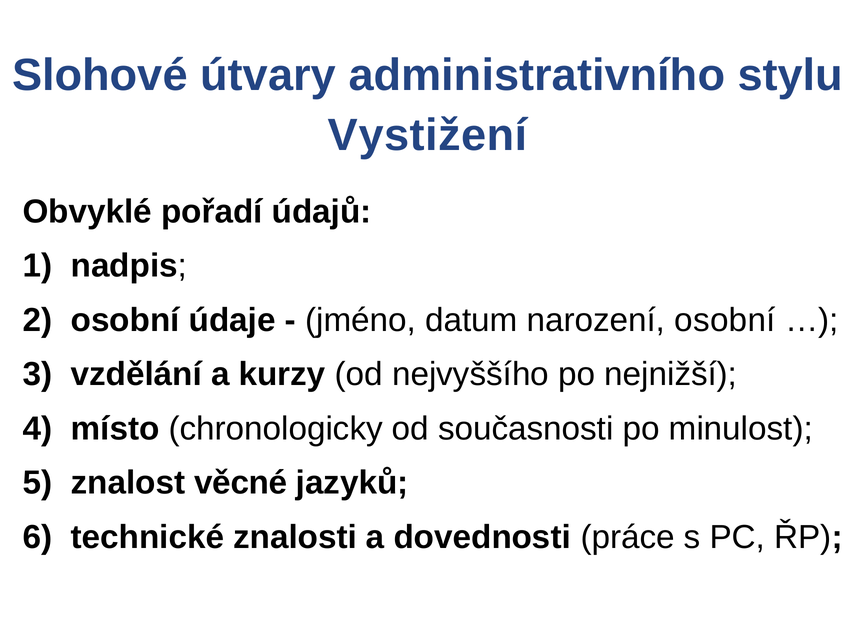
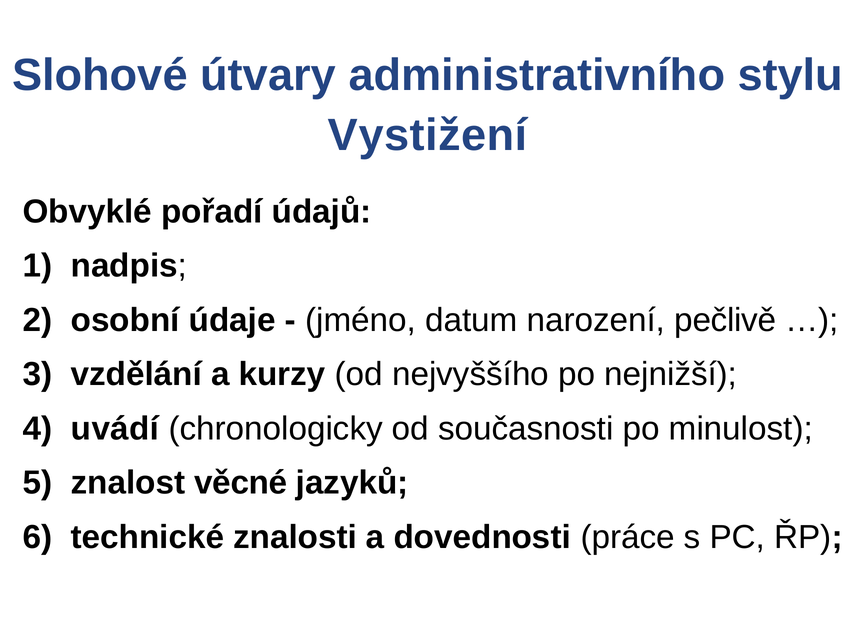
narození osobní: osobní -> pečlivě (725, 320)
místo: místo -> uvádí (115, 429)
